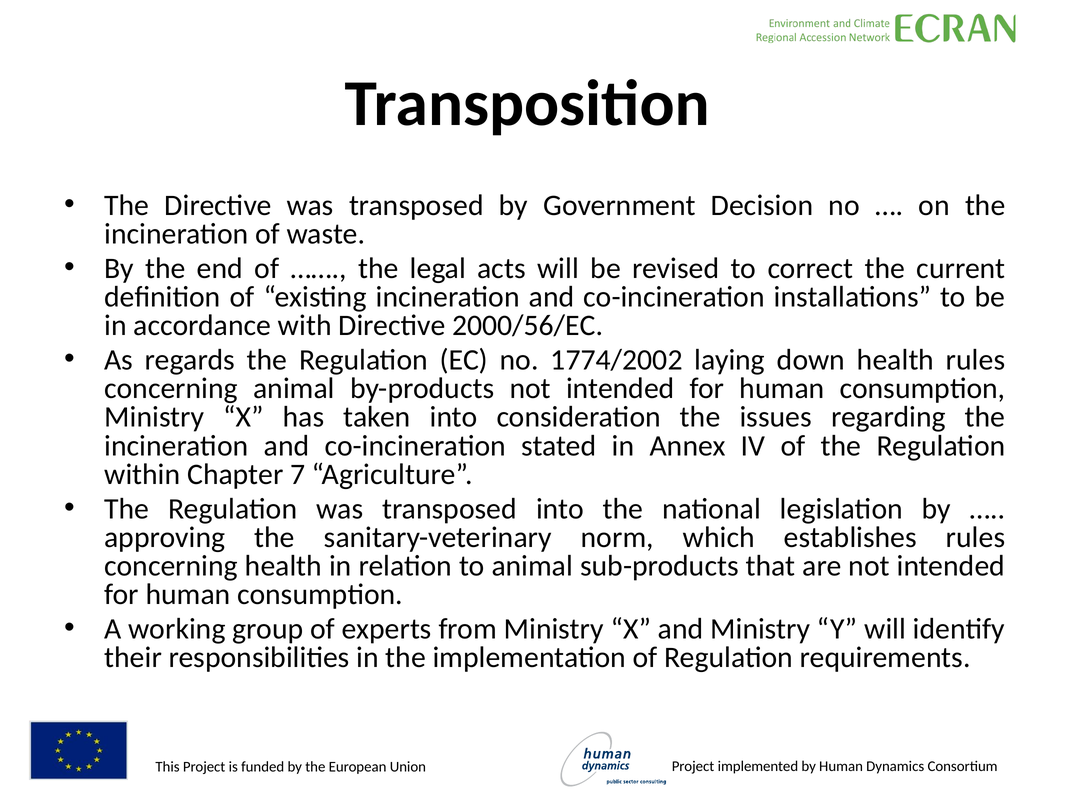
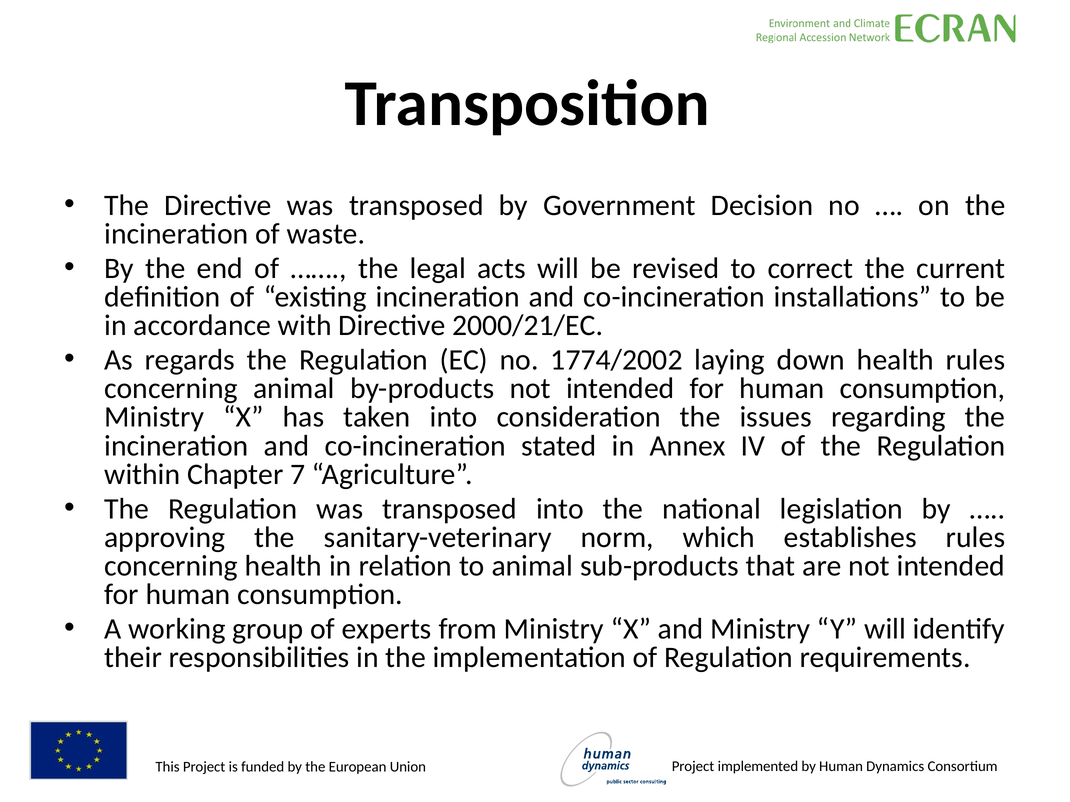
2000/56/EC: 2000/56/EC -> 2000/21/EC (528, 326)
